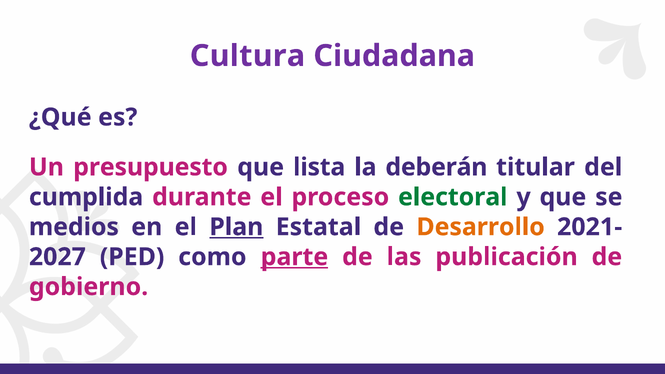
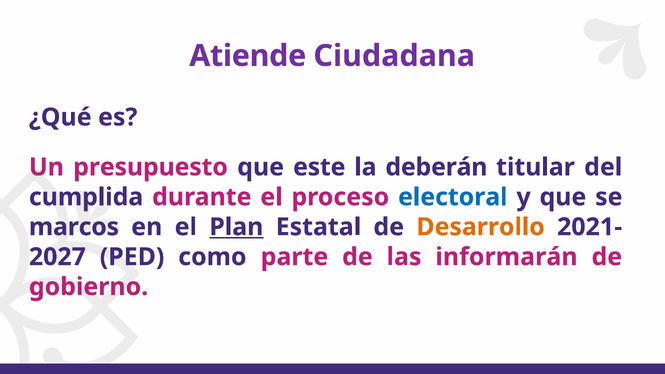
Cultura: Cultura -> Atiende (248, 56)
lista: lista -> este (319, 167)
electoral colour: green -> blue (453, 197)
medios: medios -> marcos (74, 227)
parte underline: present -> none (294, 257)
publicación: publicación -> informarán (506, 257)
